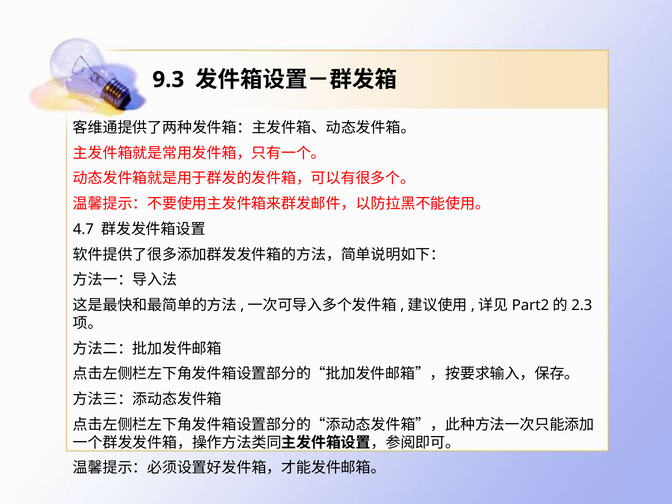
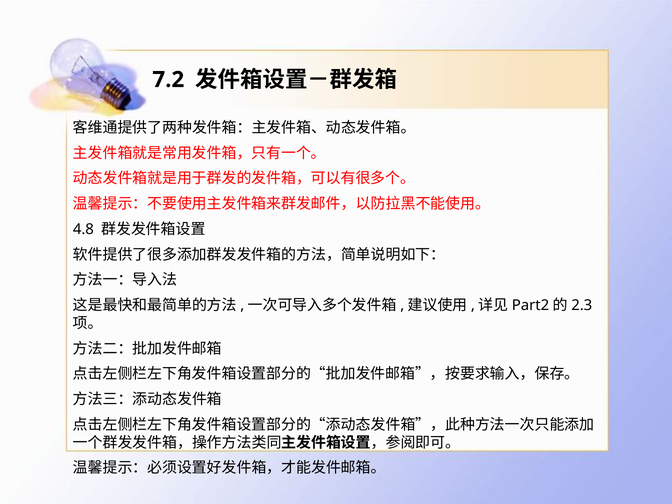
9.3: 9.3 -> 7.2 (168, 80)
4.7: 4.7 -> 4.8 (83, 229)
